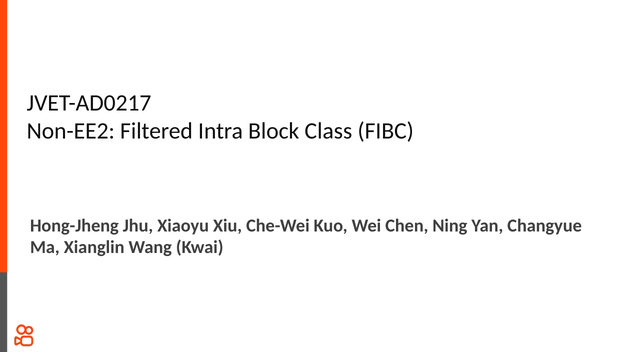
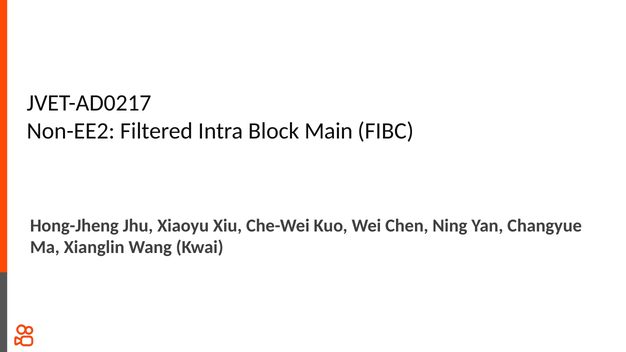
Class: Class -> Main (329, 131)
